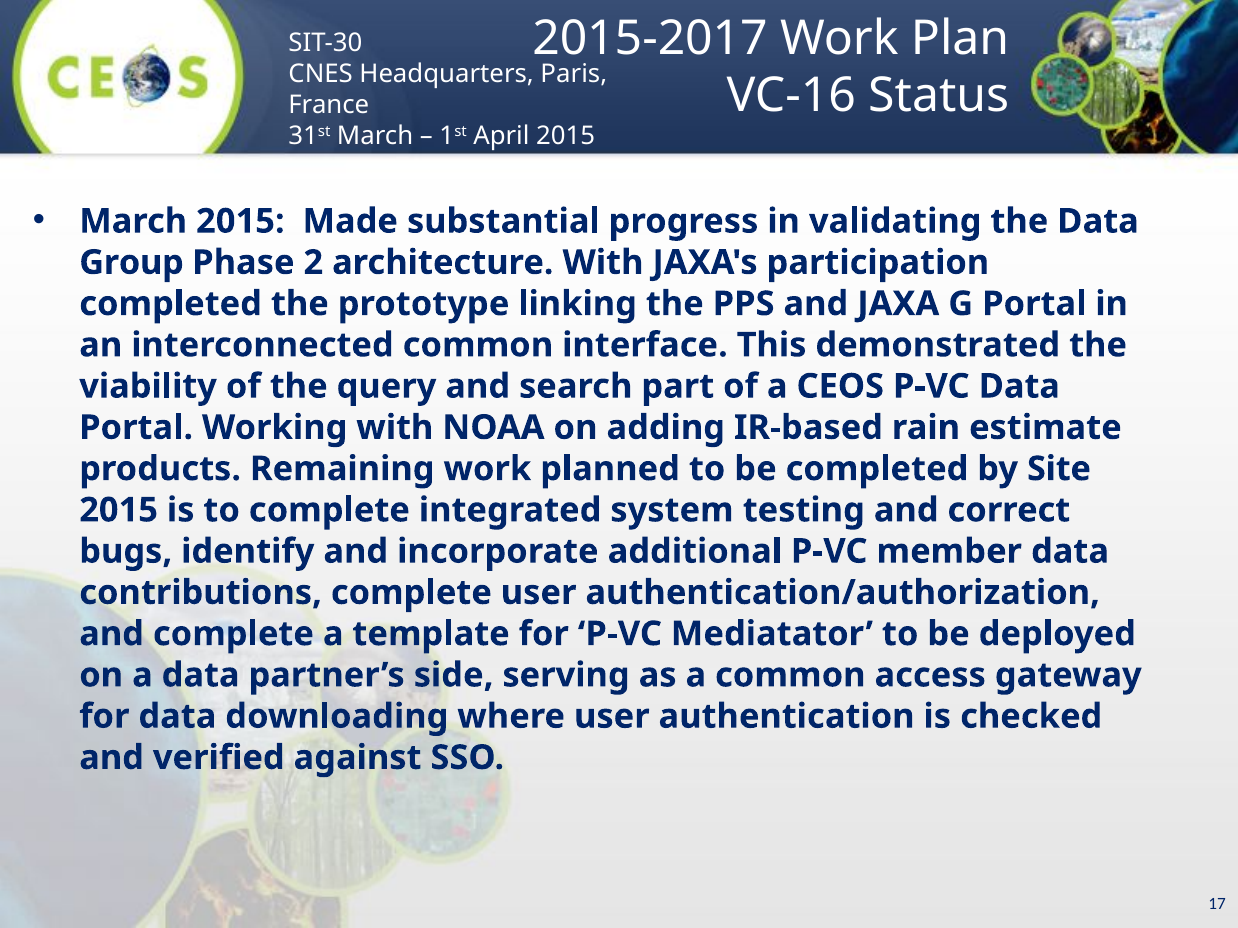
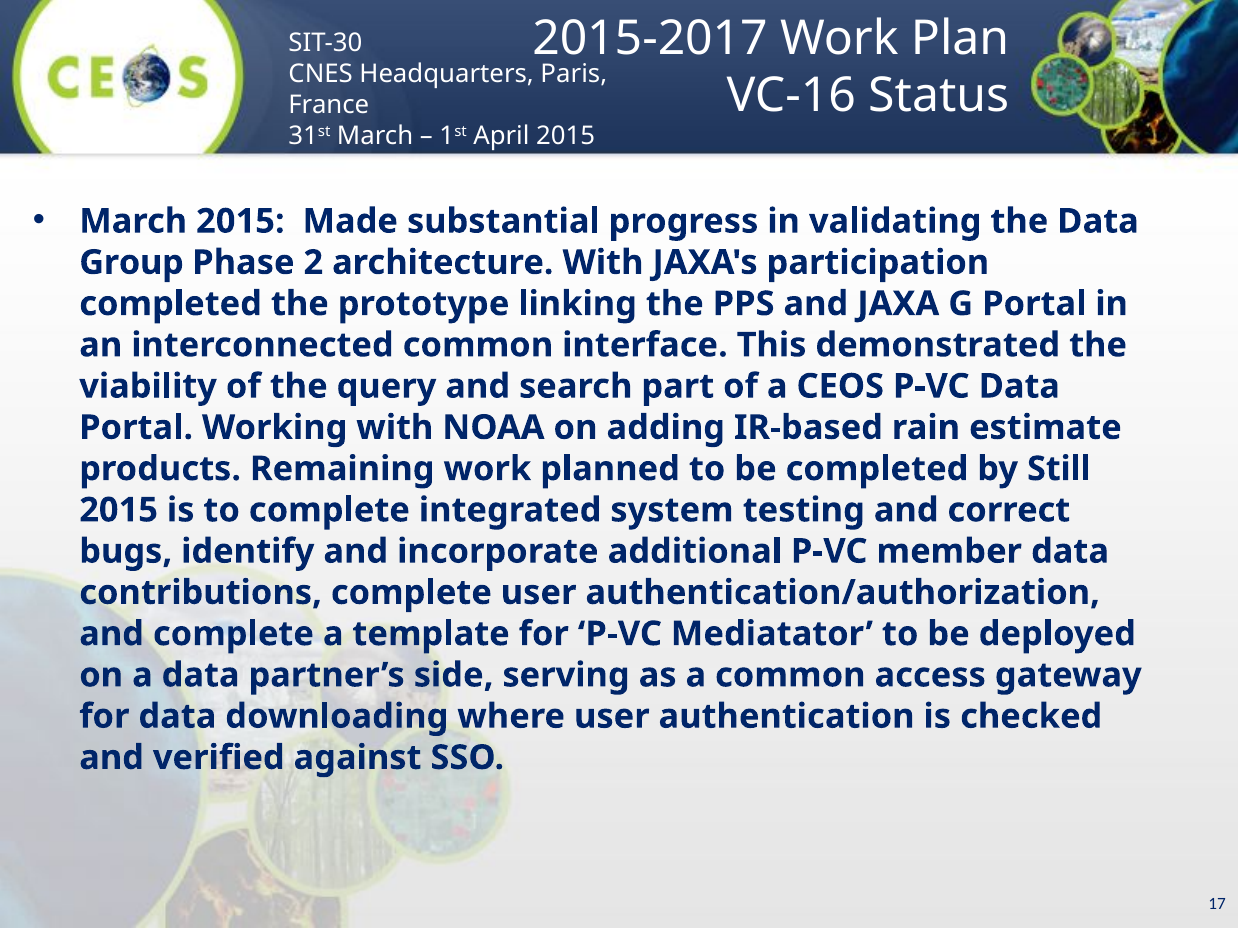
Site: Site -> Still (1059, 469)
